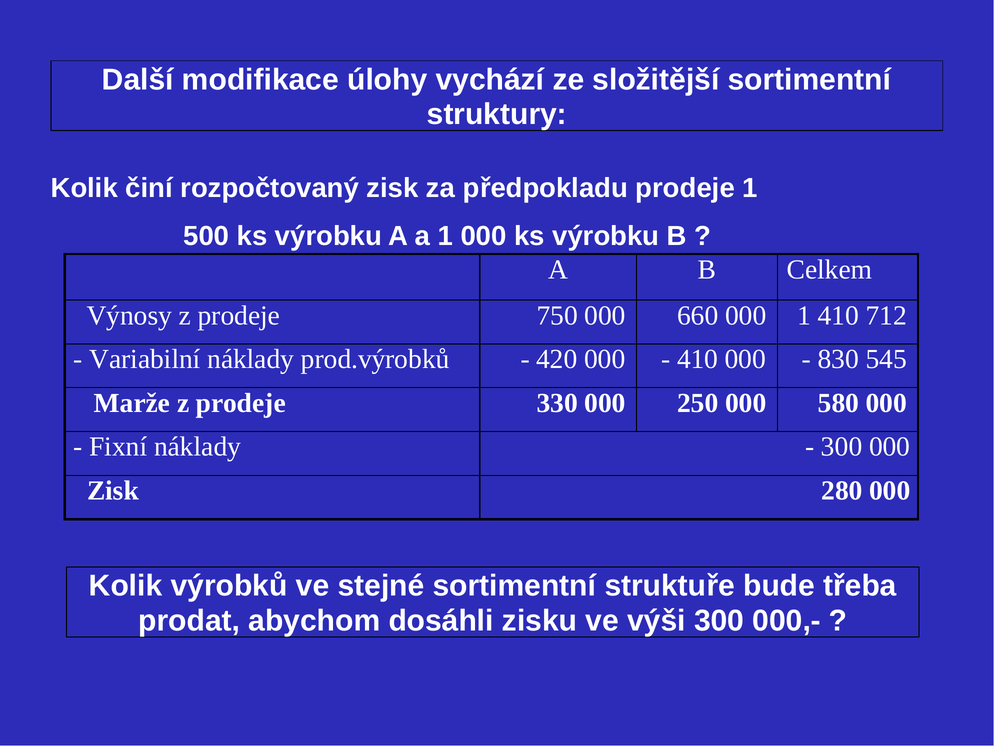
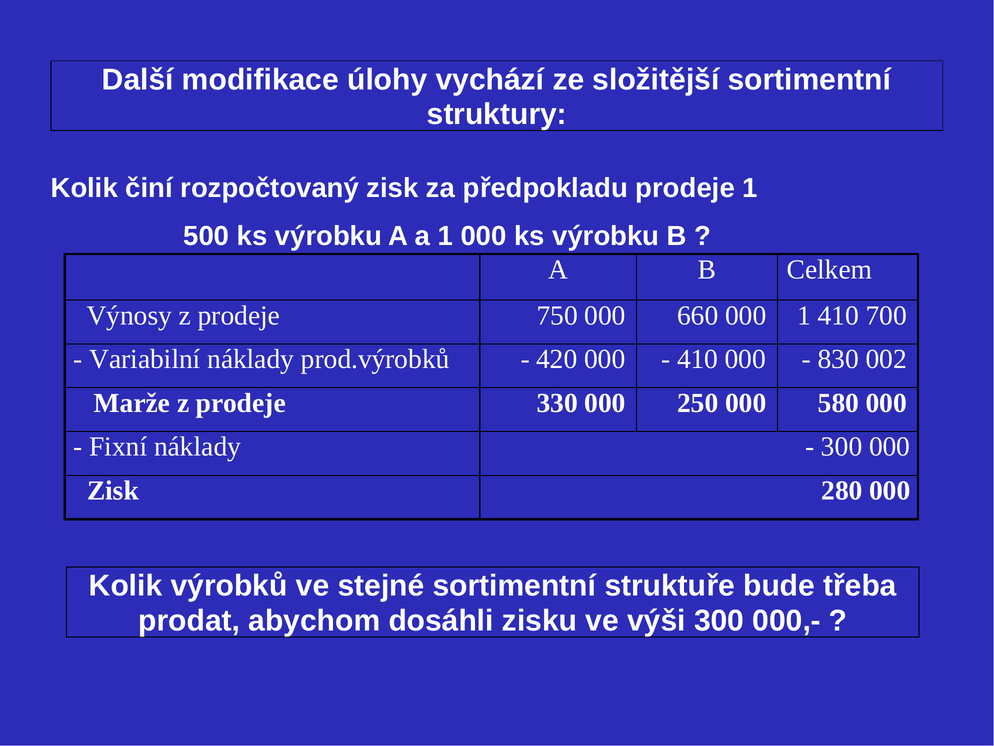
712: 712 -> 700 (886, 315)
545: 545 -> 002 (886, 359)
